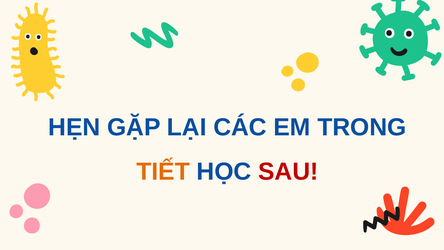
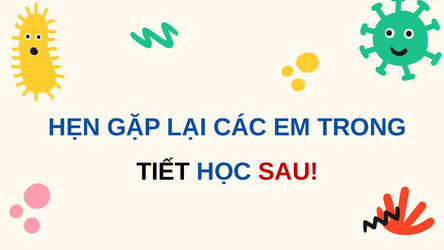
TIẾT colour: orange -> black (163, 171)
